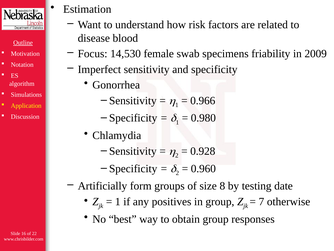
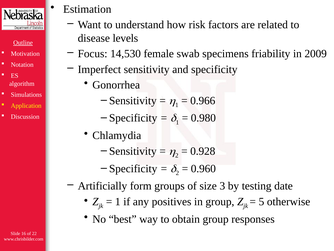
blood: blood -> levels (125, 38)
8: 8 -> 3 (222, 186)
7: 7 -> 5 (261, 201)
